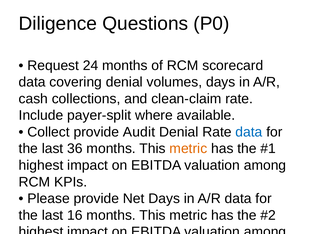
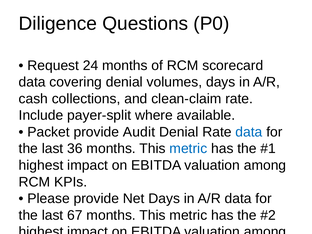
Collect: Collect -> Packet (49, 132)
metric colour: orange -> blue (188, 149)
16: 16 -> 67 (75, 215)
